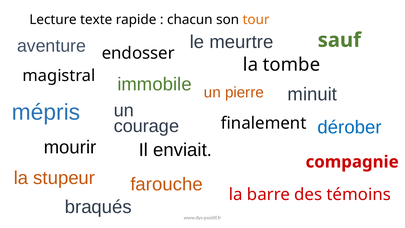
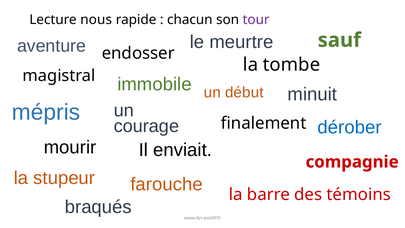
texte: texte -> nous (96, 20)
tour colour: orange -> purple (256, 20)
pierre: pierre -> début (244, 92)
